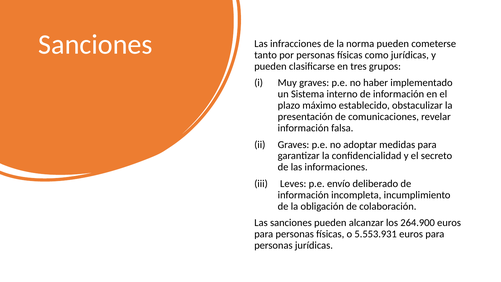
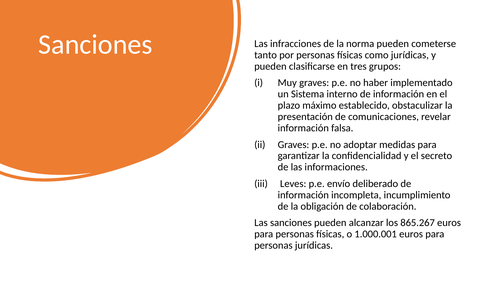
264.900: 264.900 -> 865.267 (418, 223)
5.553.931: 5.553.931 -> 1.000.001 (376, 234)
